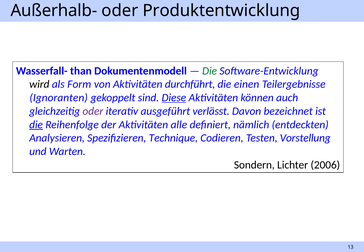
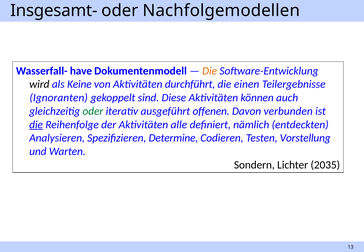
Außerhalb-: Außerhalb- -> Insgesamt- (54, 11)
Produktentwicklung: Produktentwicklung -> Nachfolgemodellen (221, 11)
than: than -> have (81, 71)
Die colour: green -> orange (210, 71)
Form: Form -> Keine (79, 84)
Diese underline: present -> none (174, 98)
oder colour: purple -> green (93, 111)
verlässt: verlässt -> offenen (211, 111)
bezeichnet: bezeichnet -> verbunden (288, 111)
Technique: Technique -> Determine (173, 138)
2006: 2006 -> 2035 (325, 165)
